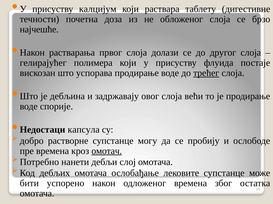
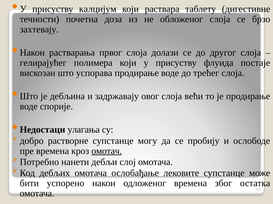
најчешће: најчешће -> захтевају (39, 30)
трећег underline: present -> none (206, 73)
капсула: капсула -> улагања (84, 130)
